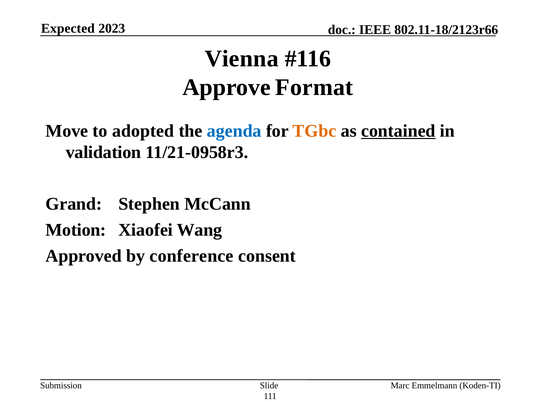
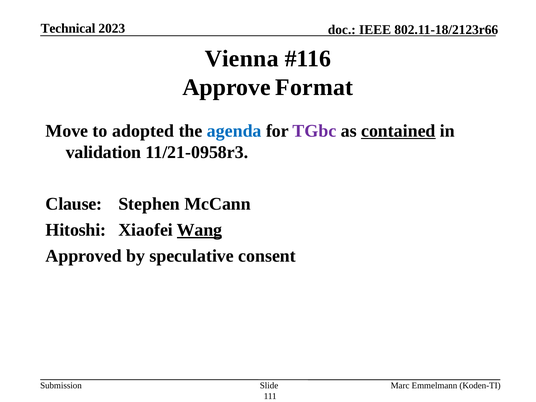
Expected: Expected -> Technical (68, 28)
TGbc colour: orange -> purple (314, 131)
Grand: Grand -> Clause (74, 204)
Motion: Motion -> Hitoshi (76, 230)
Wang underline: none -> present (199, 230)
conference: conference -> speculative (192, 256)
